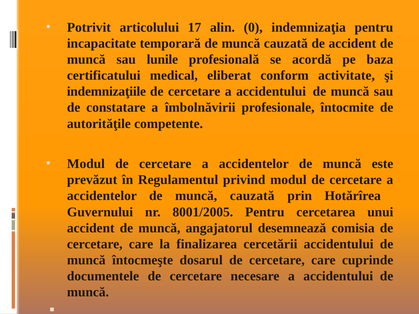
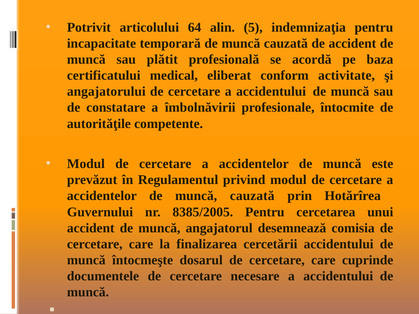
17: 17 -> 64 (195, 27)
0: 0 -> 5 (253, 27)
lunile: lunile -> plătit (162, 59)
indemnizaţiile: indemnizaţiile -> angajatorului (106, 92)
8001/2005: 8001/2005 -> 8385/2005 (203, 212)
